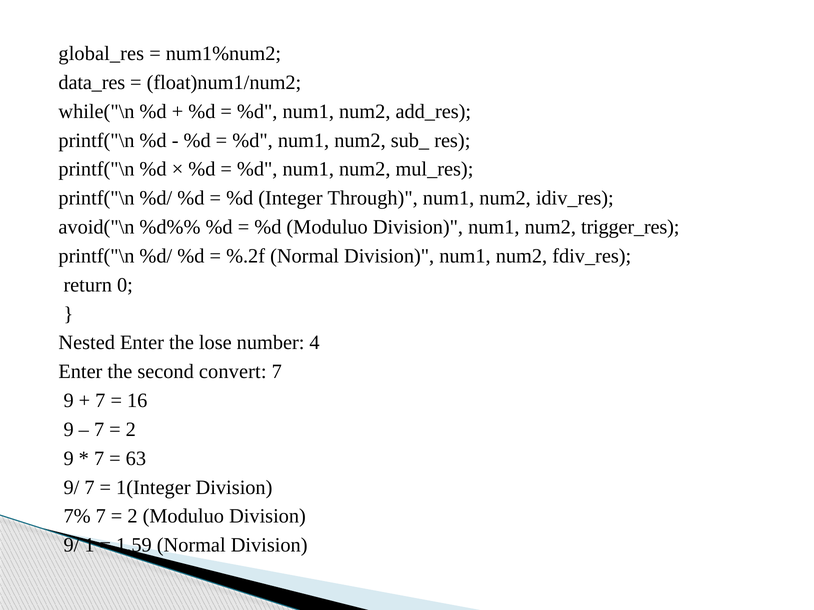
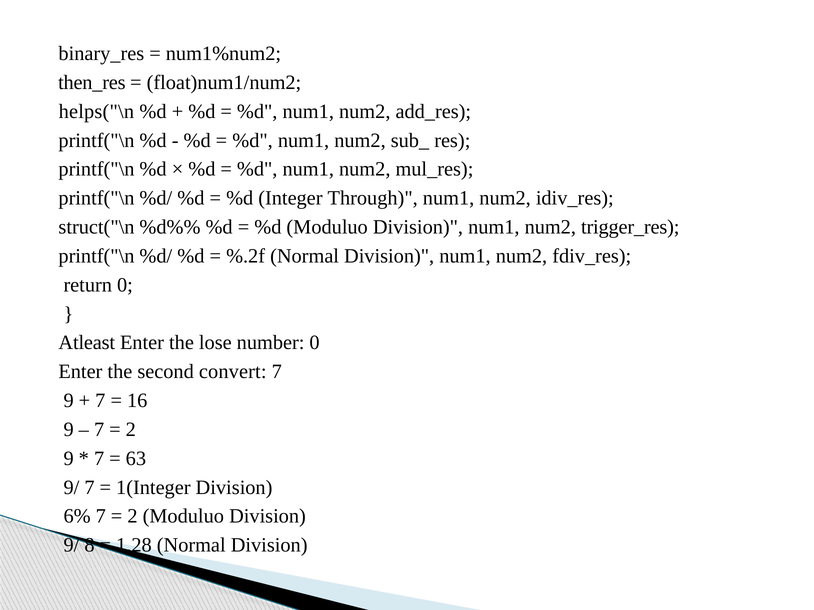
global_res: global_res -> binary_res (101, 54)
data_res: data_res -> then_res (92, 83)
while("\n: while("\n -> helps("\n (96, 112)
avoid("\n: avoid("\n -> struct("\n (96, 227)
Nested: Nested -> Atleast (87, 343)
number 4: 4 -> 0 (315, 343)
7%: 7% -> 6% (77, 517)
1: 1 -> 8 (89, 546)
1.59: 1.59 -> 1.28 (134, 546)
